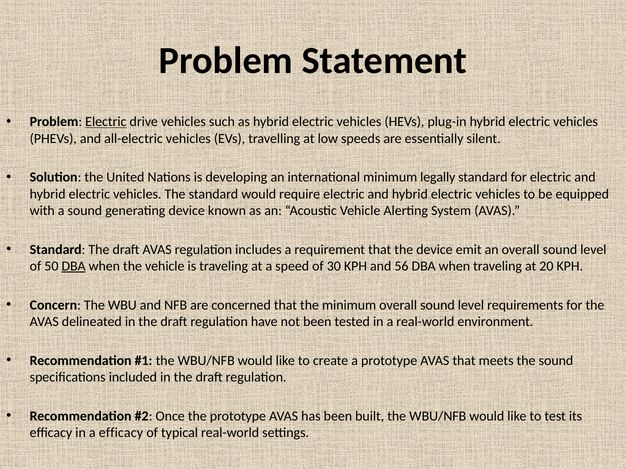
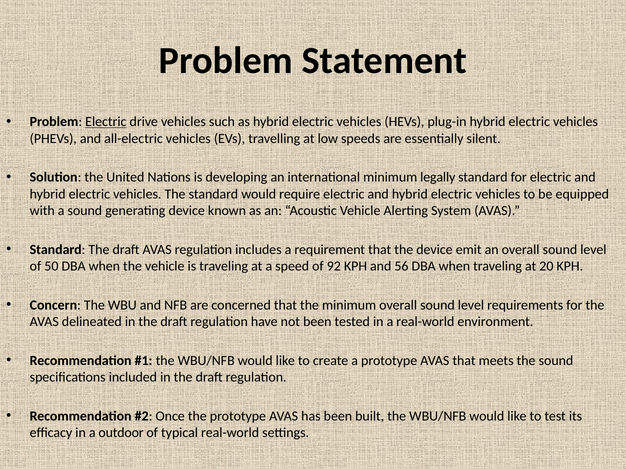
DBA underline: present -> none (74, 266)
30: 30 -> 92 (334, 266)
a efficacy: efficacy -> outdoor (121, 433)
